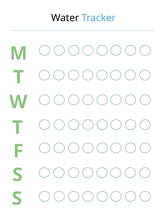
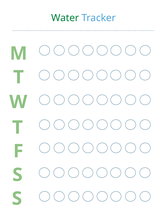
Water colour: black -> green (65, 18)
